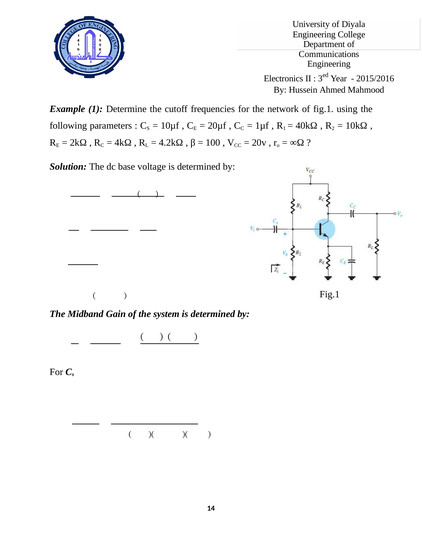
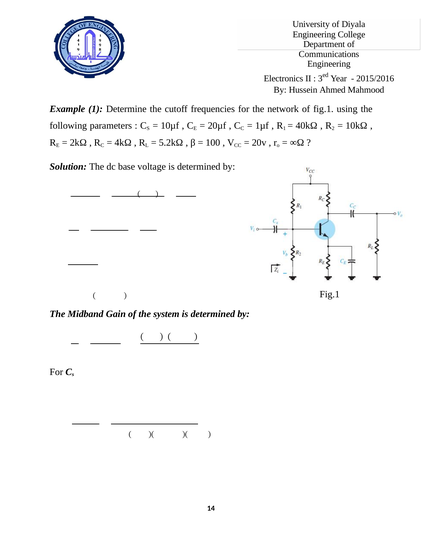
4.2kΩ: 4.2kΩ -> 5.2kΩ (171, 142)
